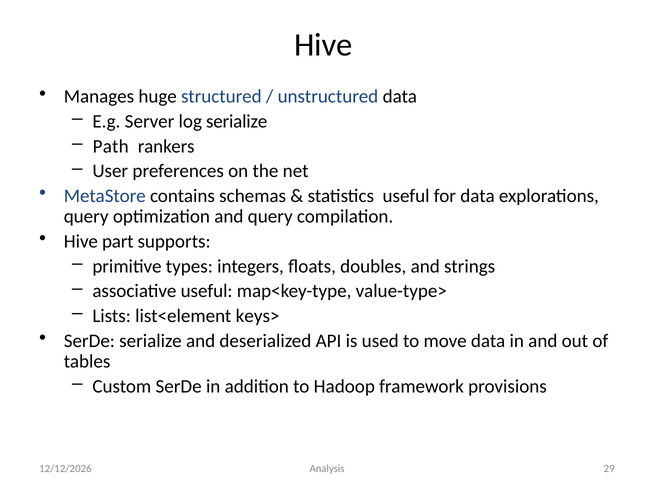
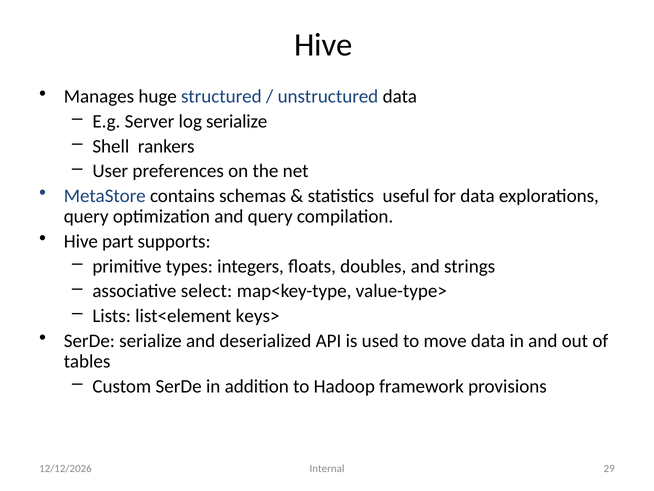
Path: Path -> Shell (111, 146)
associative useful: useful -> select (206, 291)
Analysis: Analysis -> Internal (327, 468)
